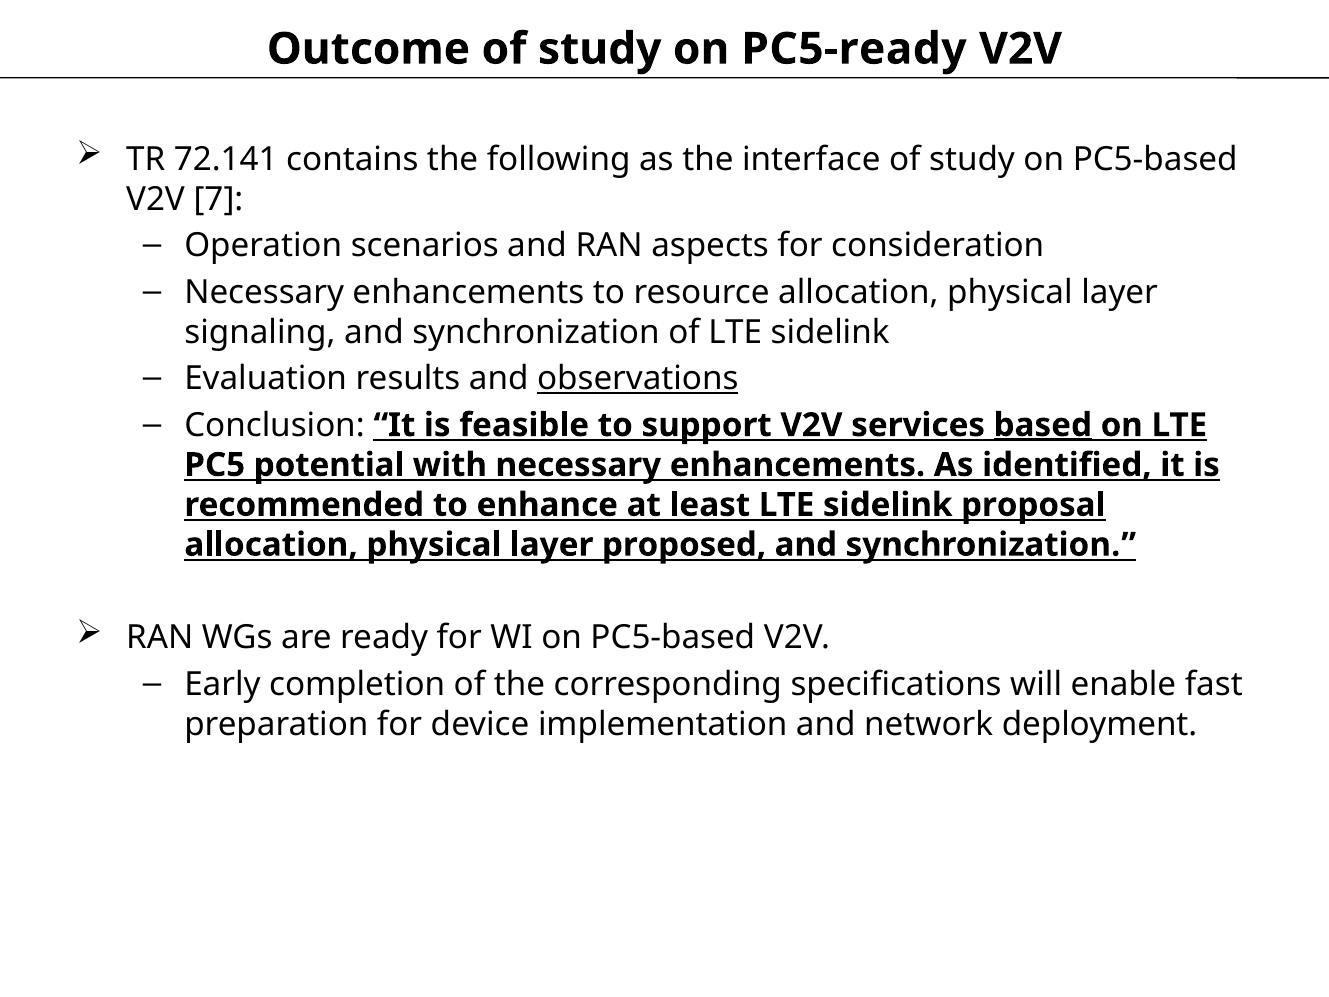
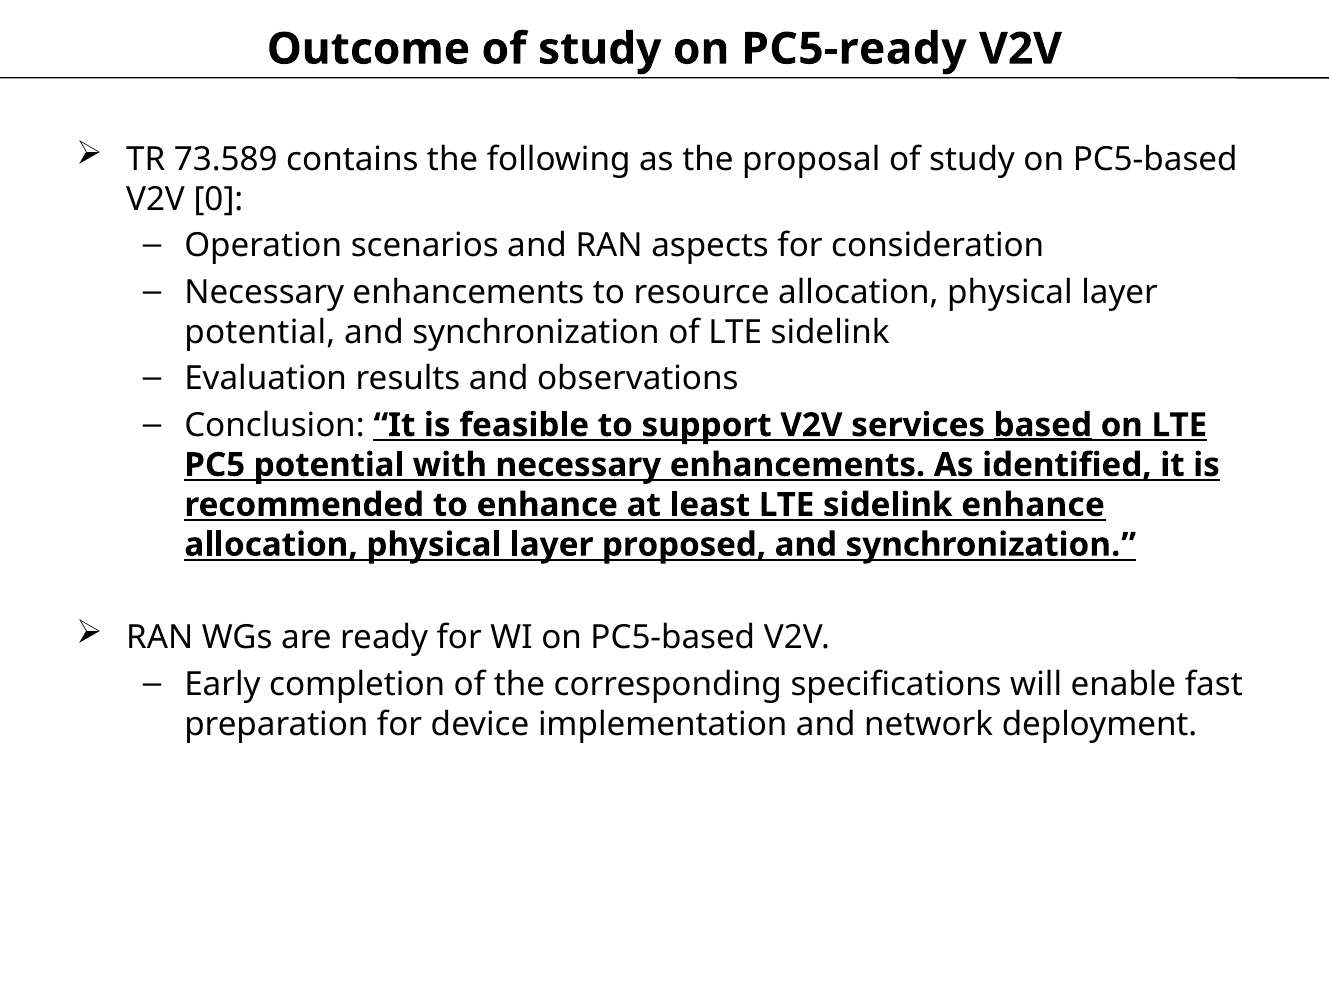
72.141: 72.141 -> 73.589 (226, 159)
interface: interface -> proposal (811, 159)
7: 7 -> 0 (218, 199)
signaling: signaling -> potential (260, 332)
observations underline: present -> none (638, 378)
sidelink proposal: proposal -> enhance (1033, 505)
